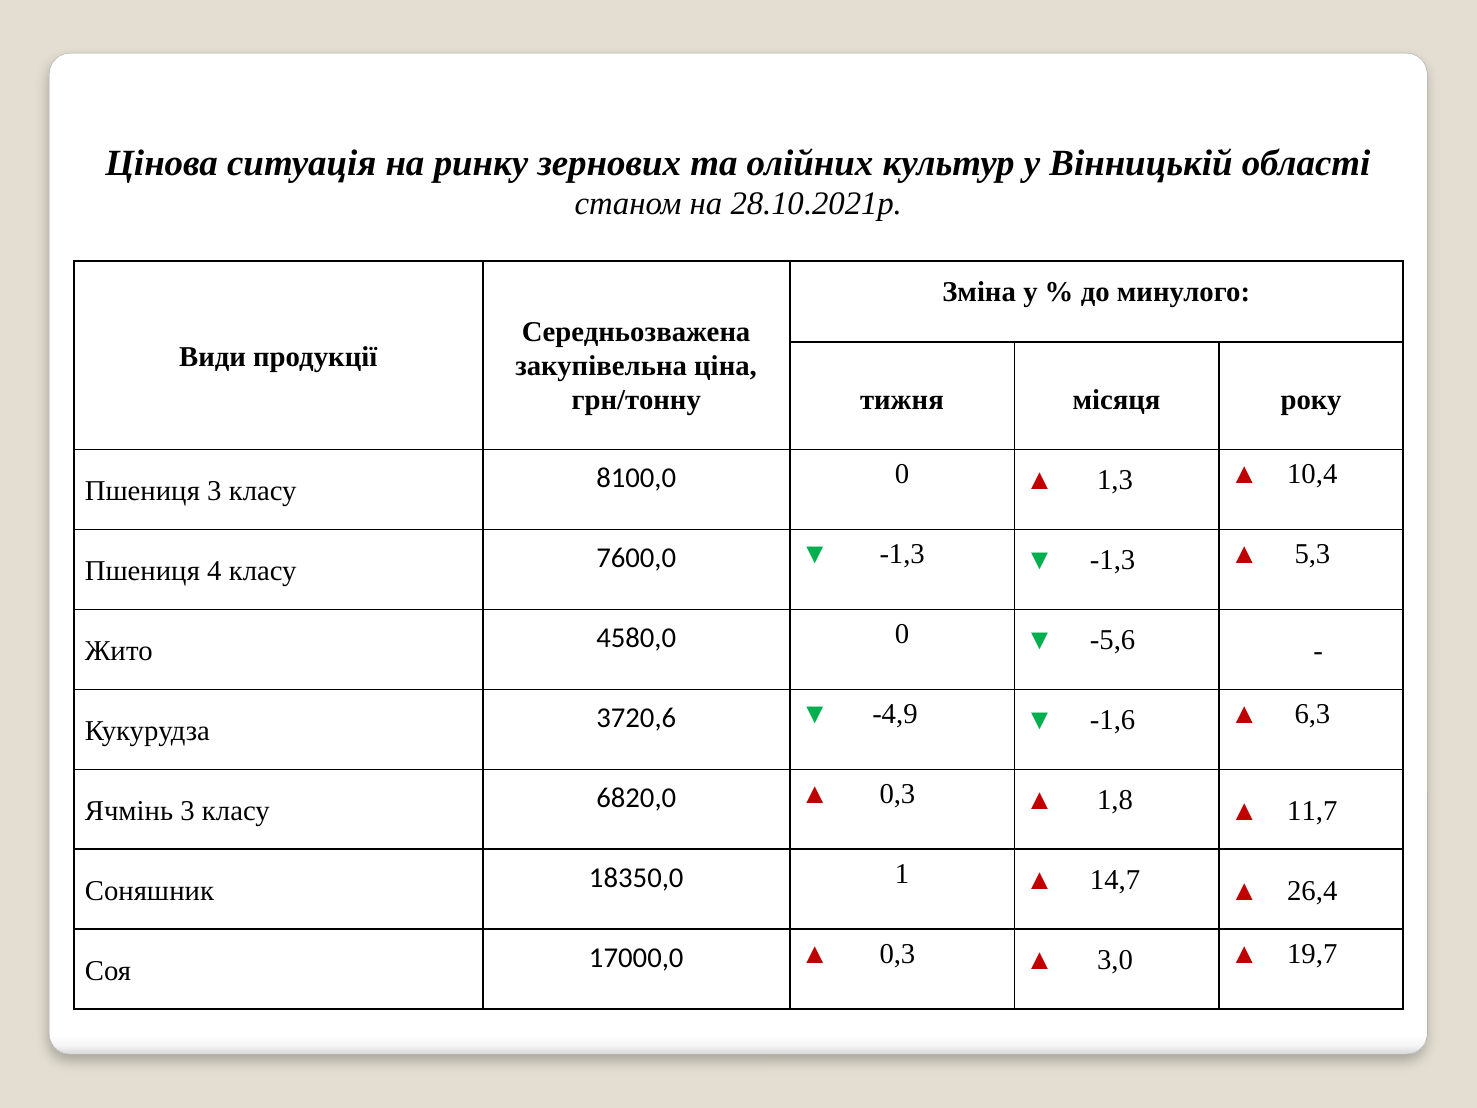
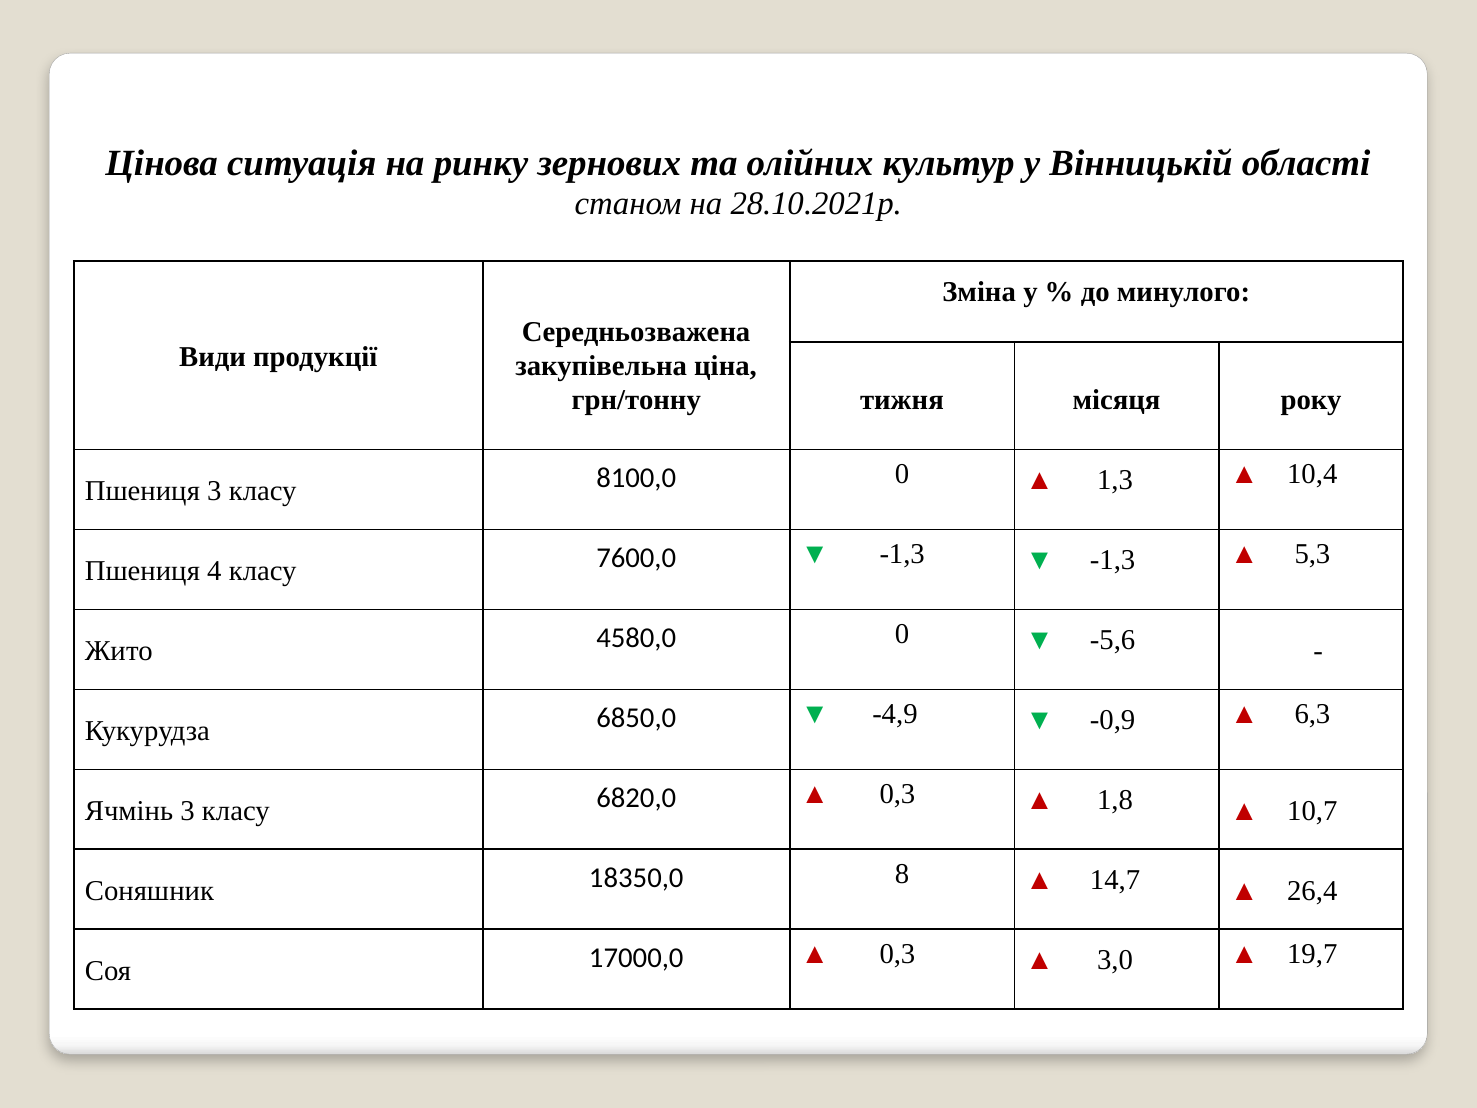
3720,6: 3720,6 -> 6850,0 (636, 718)
-1,6: -1,6 -> -0,9 (1113, 720)
11,7: 11,7 -> 10,7 (1312, 810)
1: 1 -> 8 (902, 873)
